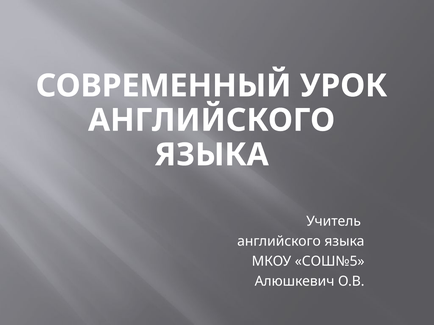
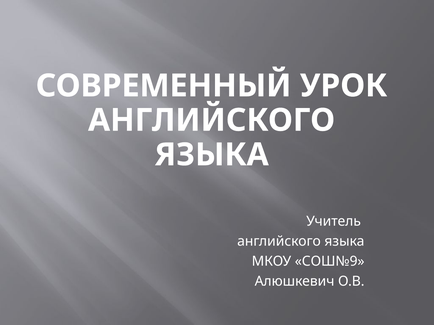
СОШ№5: СОШ№5 -> СОШ№9 (330, 262)
